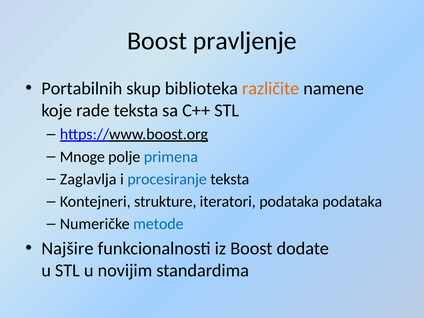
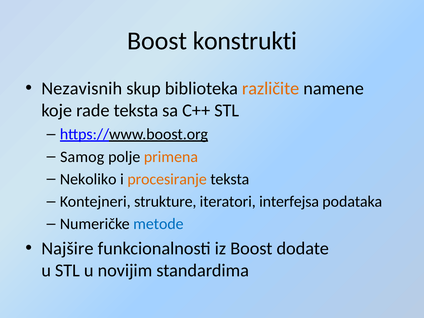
pravljenje: pravljenje -> konstrukti (245, 41)
Portabilnih: Portabilnih -> Nezavisnih (82, 89)
Mnoge: Mnoge -> Samog (82, 157)
primena colour: blue -> orange (171, 157)
Zaglavlja: Zaglavlja -> Nekoliko (88, 179)
procesiranje colour: blue -> orange (167, 179)
iteratori podataka: podataka -> interfejsa (289, 202)
